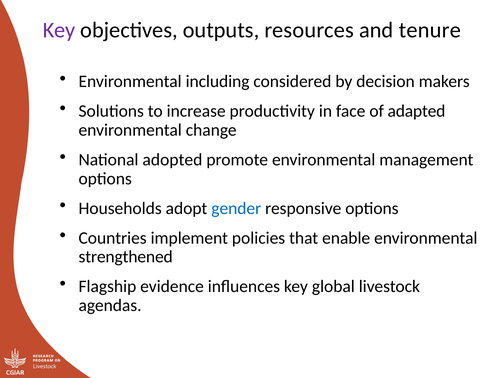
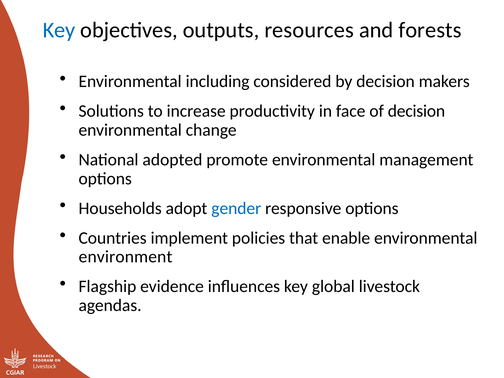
Key colour: purple -> blue (59, 30)
tenure: tenure -> forests (430, 30)
of adapted: adapted -> decision (416, 111)
strengthened: strengthened -> environment (126, 257)
